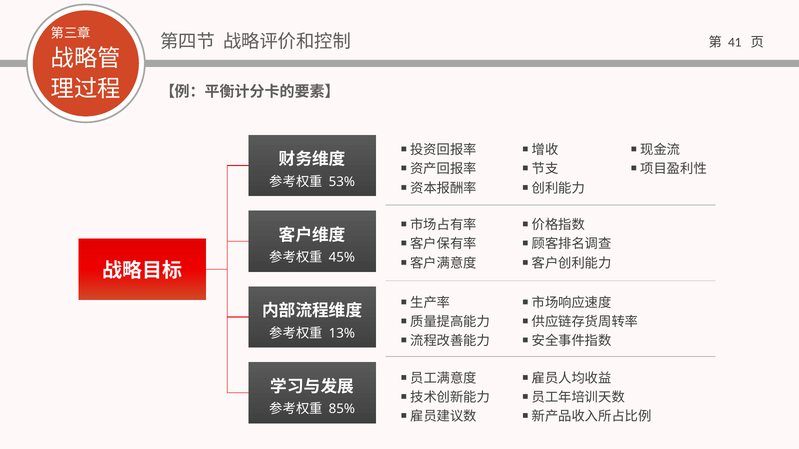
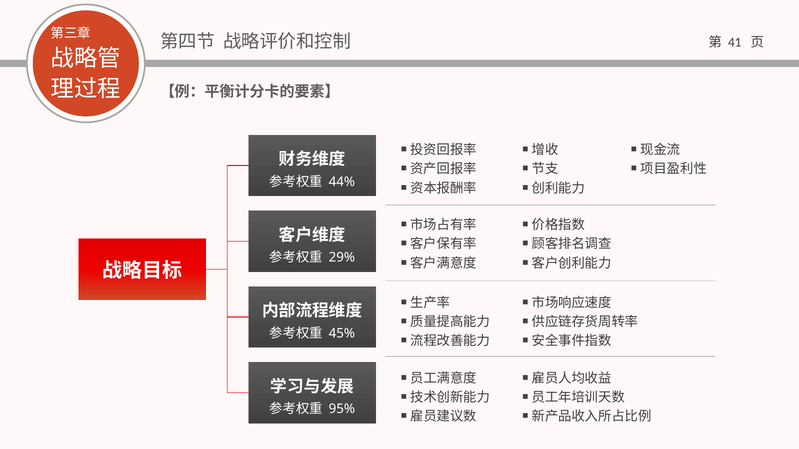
53%: 53% -> 44% (342, 182)
45%: 45% -> 29% (342, 258)
13%: 13% -> 45% (342, 334)
85%: 85% -> 95% (342, 409)
